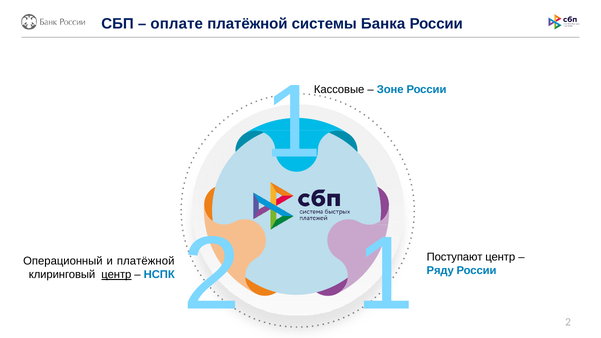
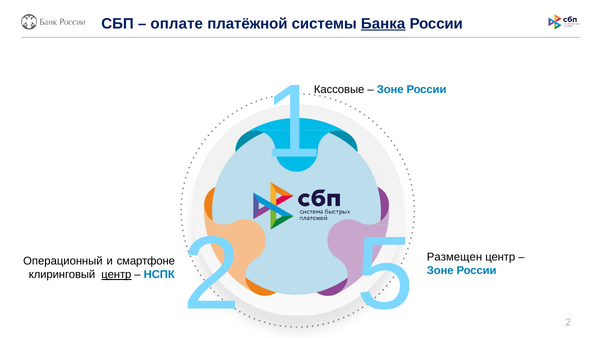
Банка underline: none -> present (383, 24)
2 1: 1 -> 5 (385, 274)
Поступают: Поступают -> Размещен (454, 257)
и платёжной: платёжной -> смартфоне (146, 261)
Ряду: Ряду -> Зоне (440, 271)
